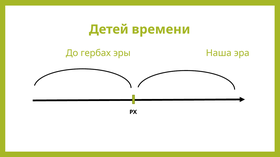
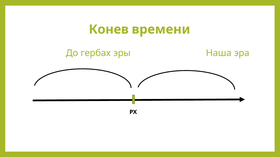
Детей: Детей -> Конев (109, 29)
